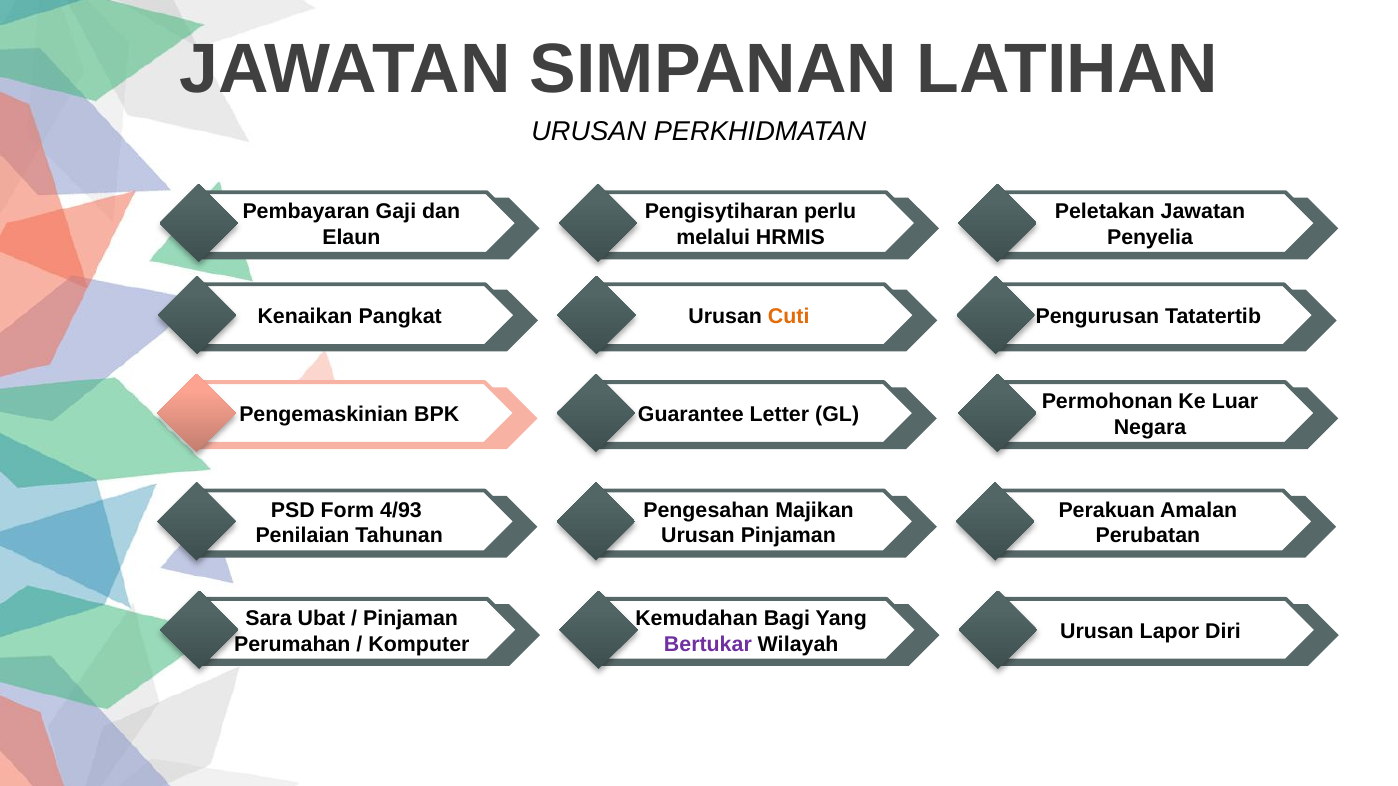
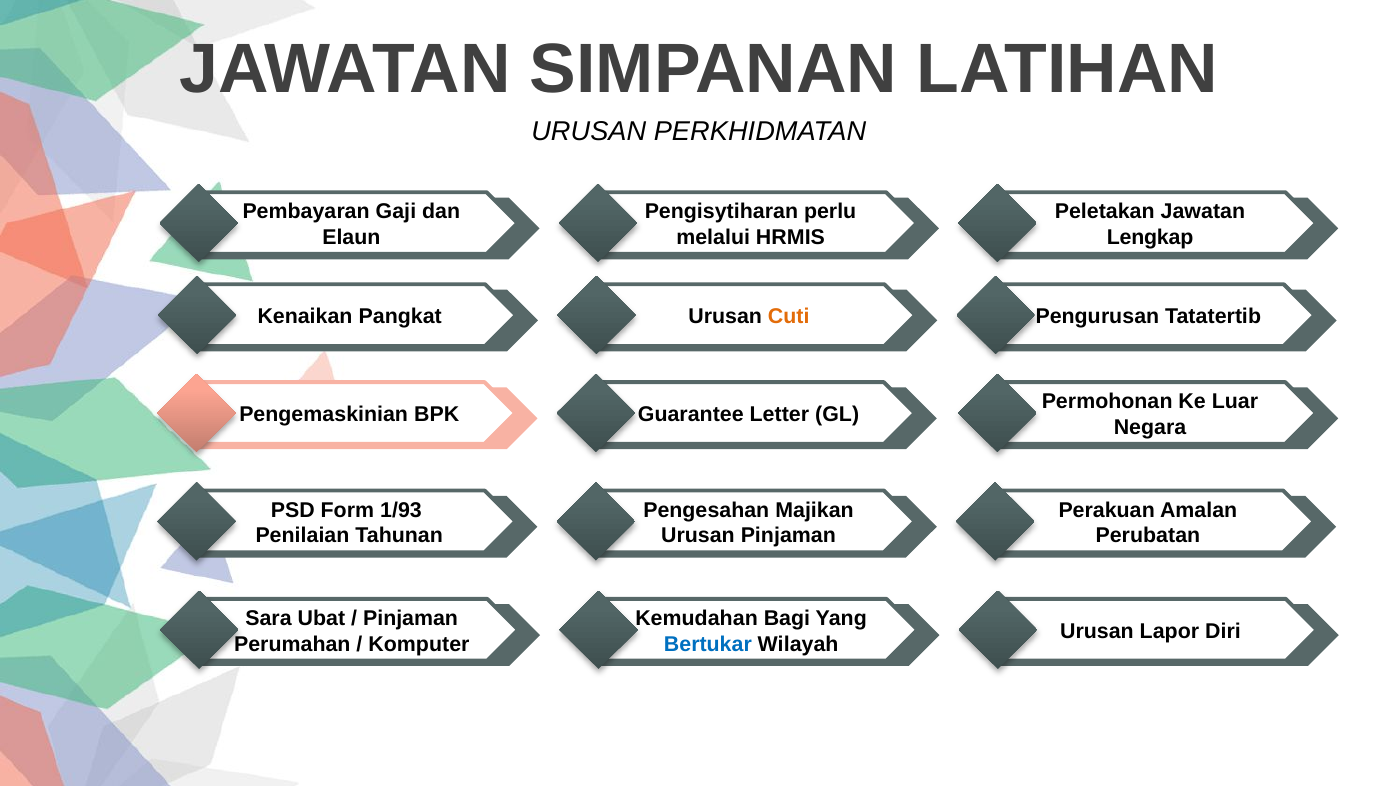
Penyelia: Penyelia -> Lengkap (1150, 237)
4/93: 4/93 -> 1/93 (401, 510)
Bertukar colour: purple -> blue (708, 644)
